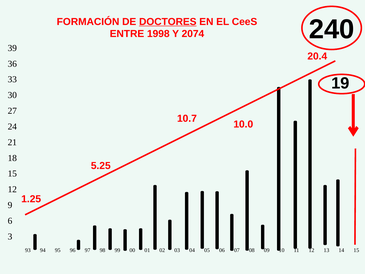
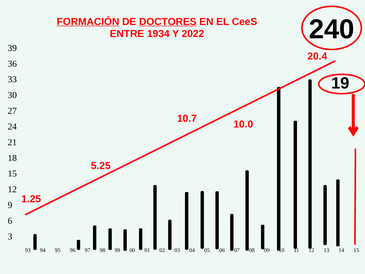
FORMACIÓN underline: none -> present (88, 22)
1998: 1998 -> 1934 (158, 34)
2074: 2074 -> 2022 (193, 34)
